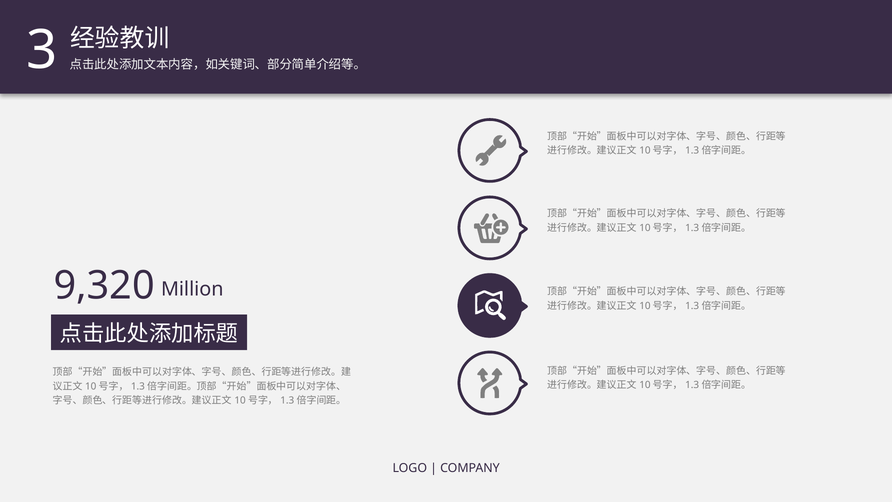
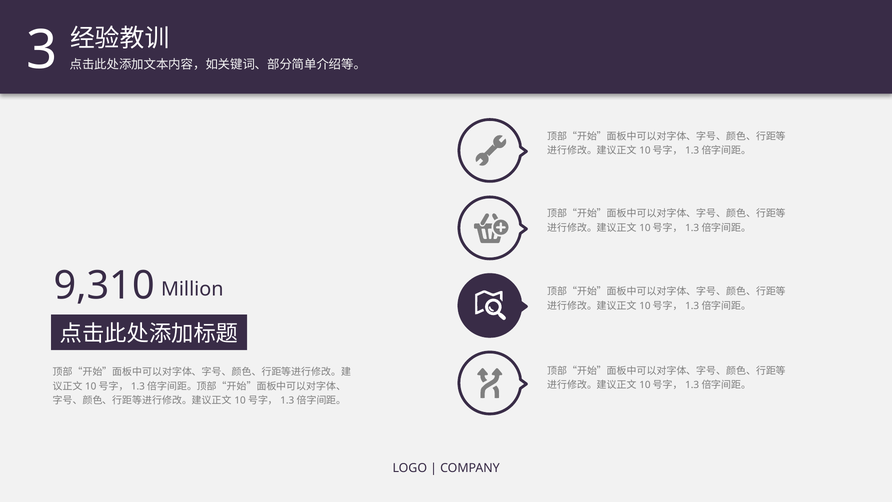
9,320: 9,320 -> 9,310 (104, 286)
